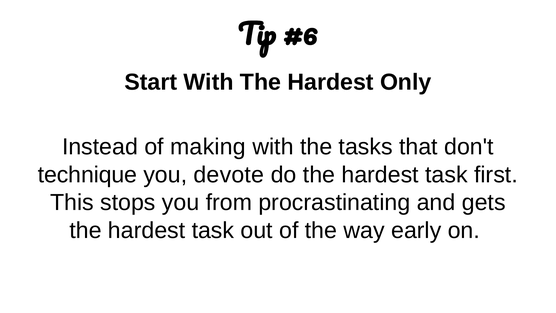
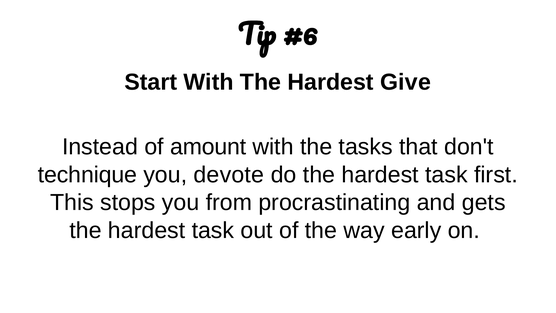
Only: Only -> Give (405, 82)
making: making -> amount (208, 147)
